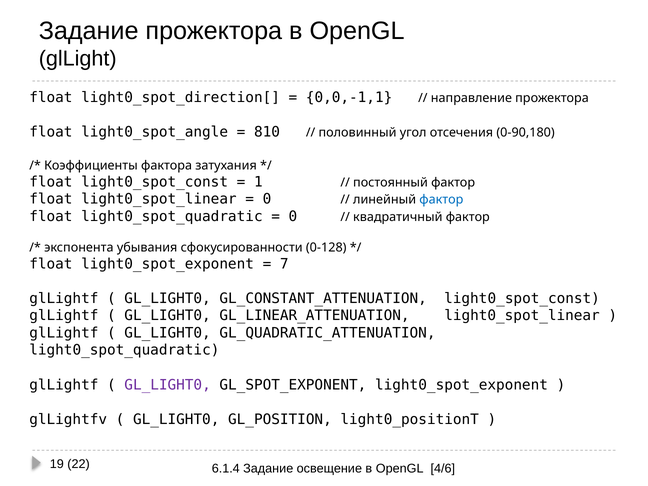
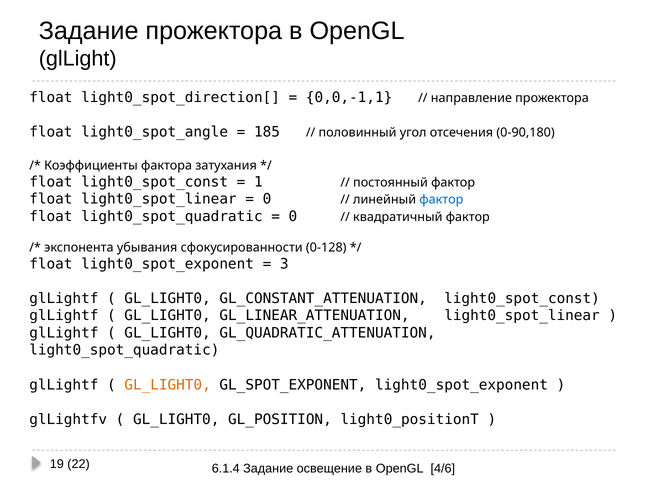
810: 810 -> 185 (267, 132)
7: 7 -> 3 (284, 264)
GL_LIGHT0 colour: purple -> orange (168, 385)
